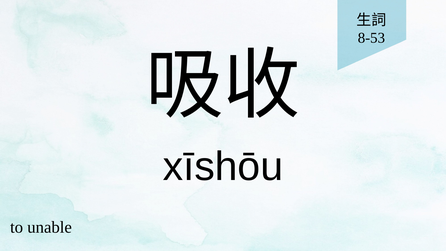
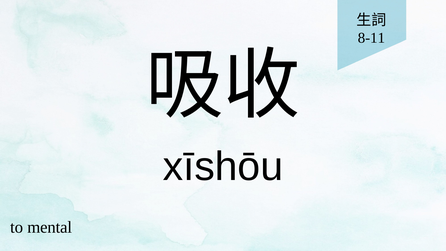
8-53: 8-53 -> 8-11 (371, 38)
unable: unable -> mental (50, 227)
